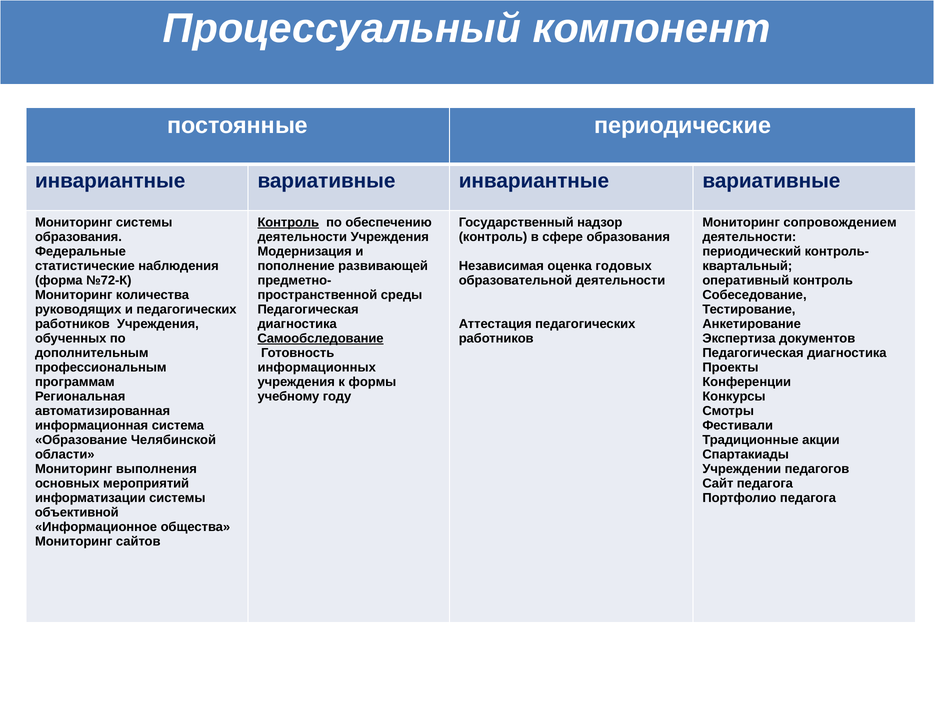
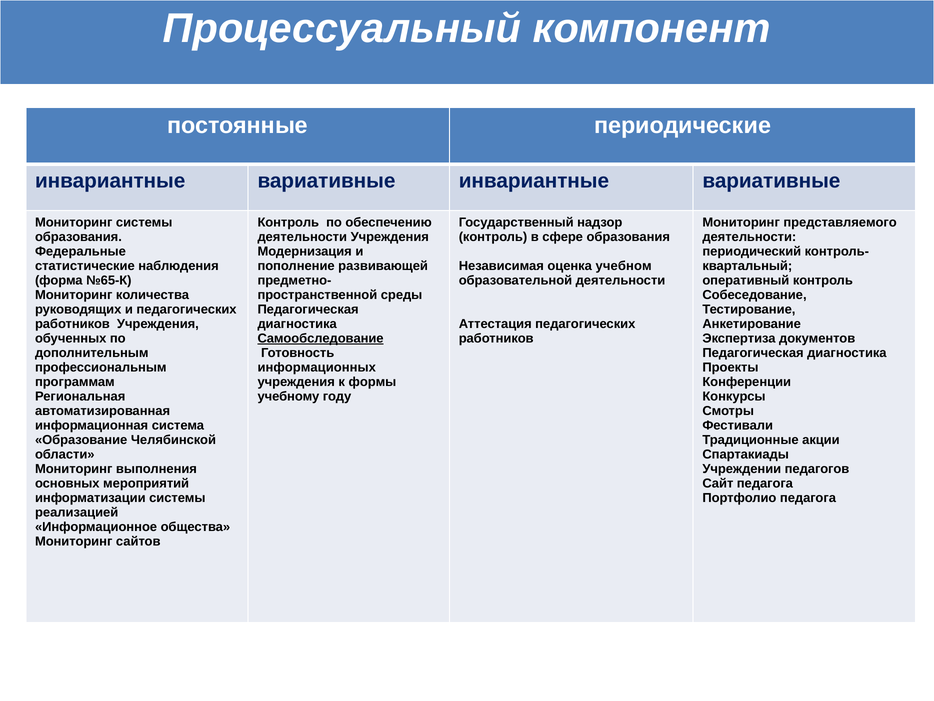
Контроль underline: present -> none (288, 222)
сопровождением: сопровождением -> представляемого (840, 222)
годовых: годовых -> учебном (624, 266)
№72-К: №72-К -> №65-К (109, 280)
объективной: объективной -> реализацией (77, 512)
